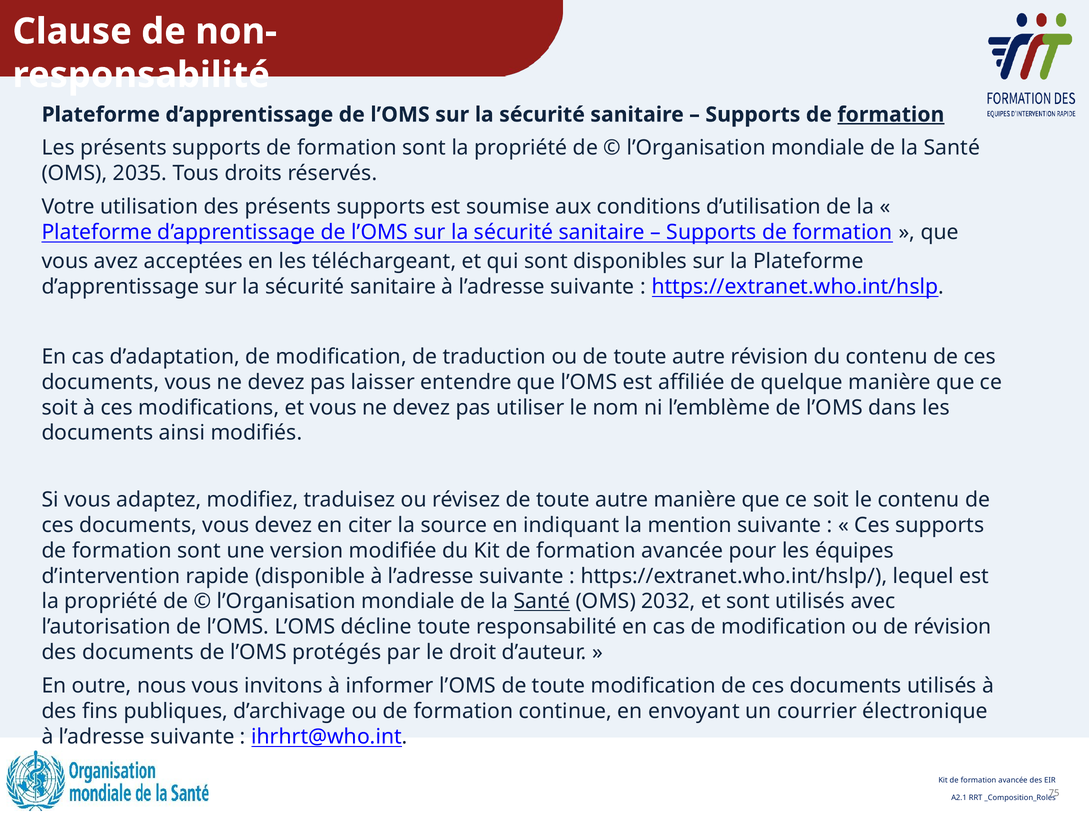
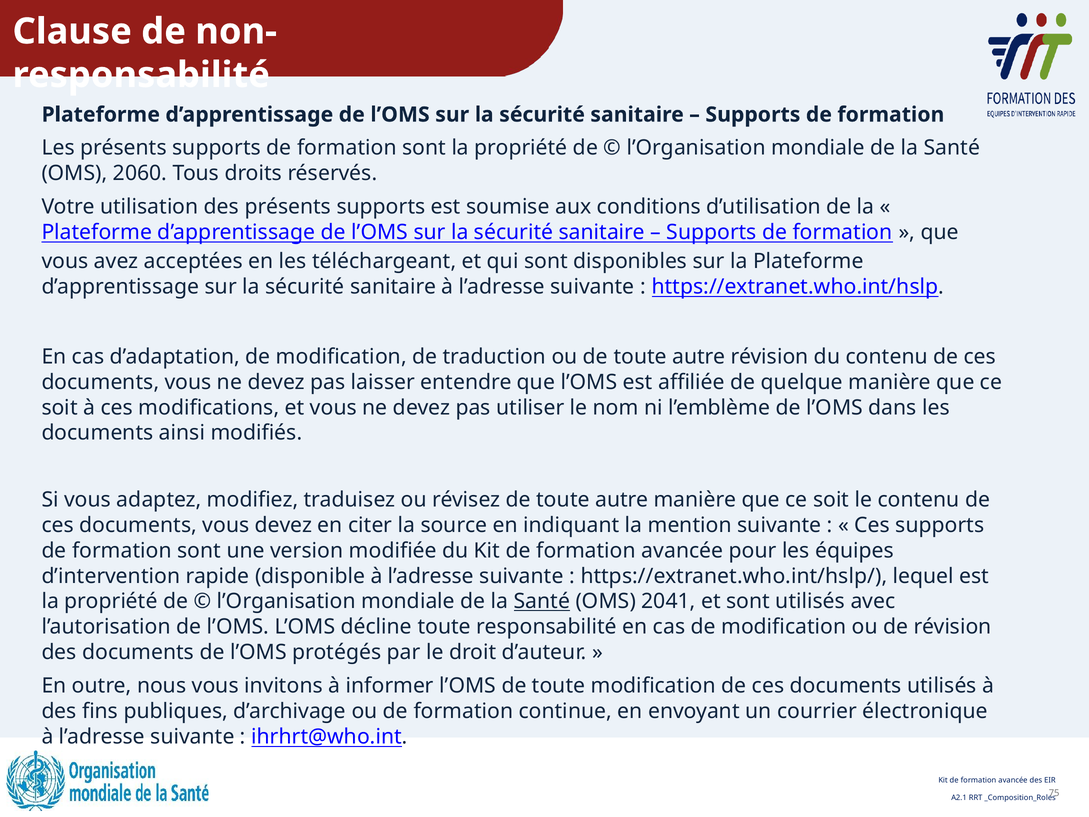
formation underline: present -> none (891, 115)
2035: 2035 -> 2060 (140, 173)
2032: 2032 -> 2041 (668, 601)
